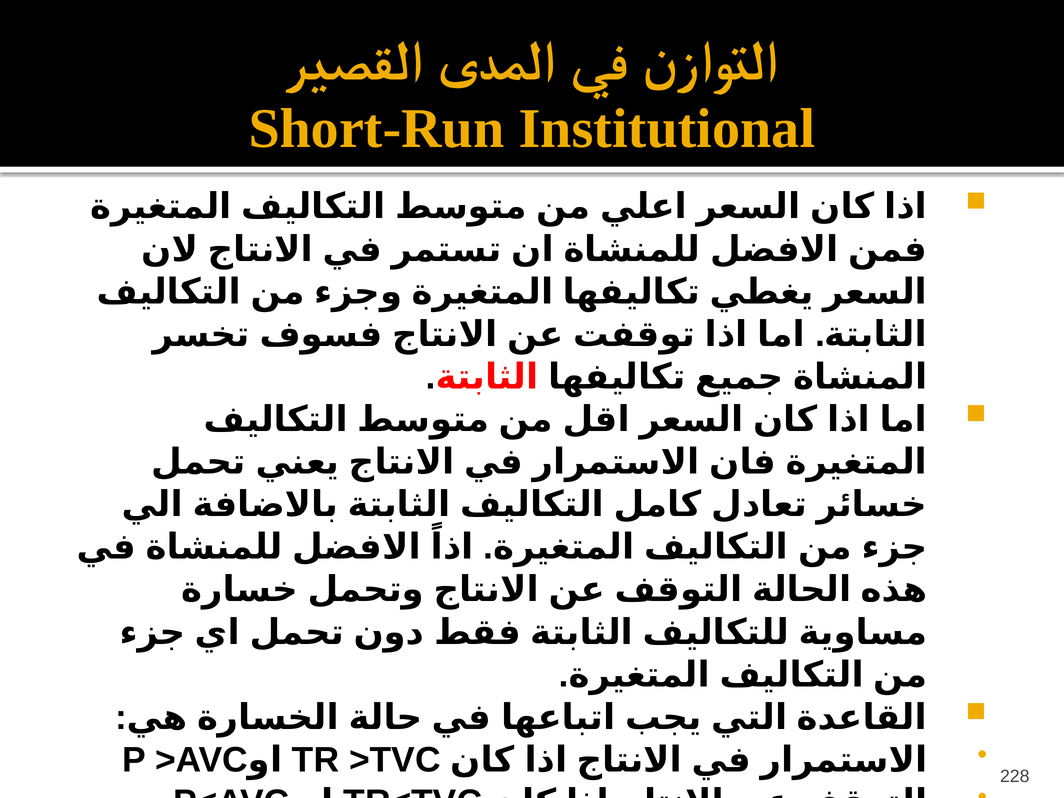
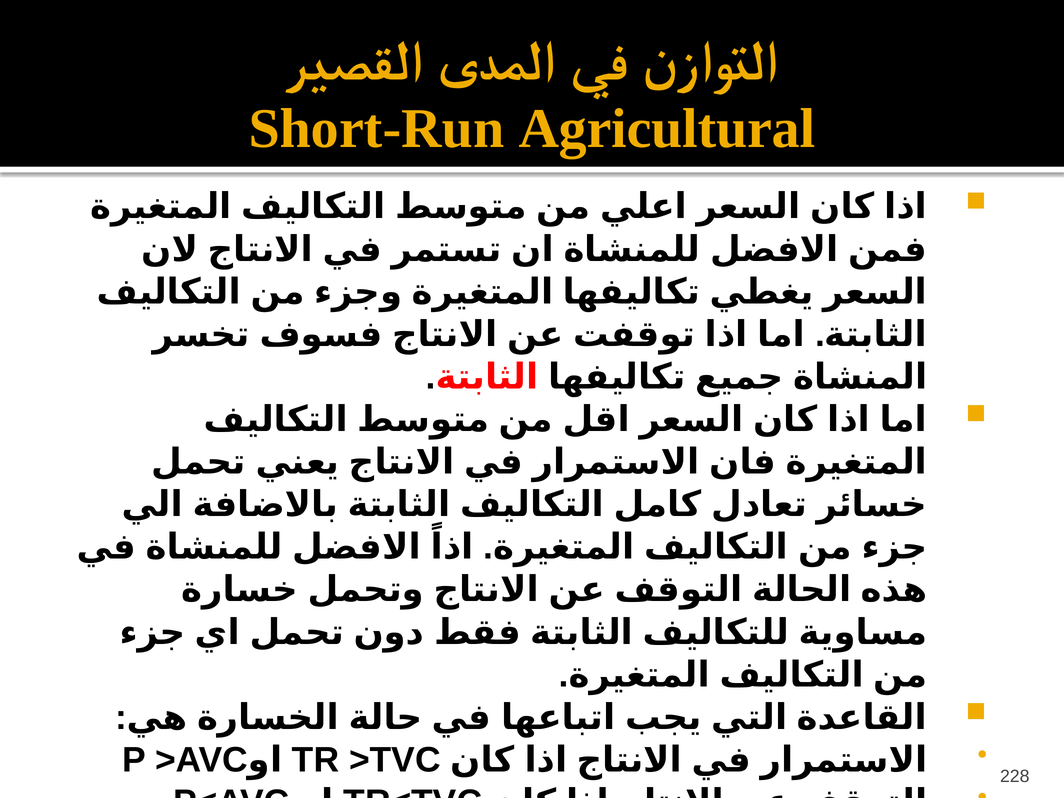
Institutional: Institutional -> Agricultural (667, 129)
